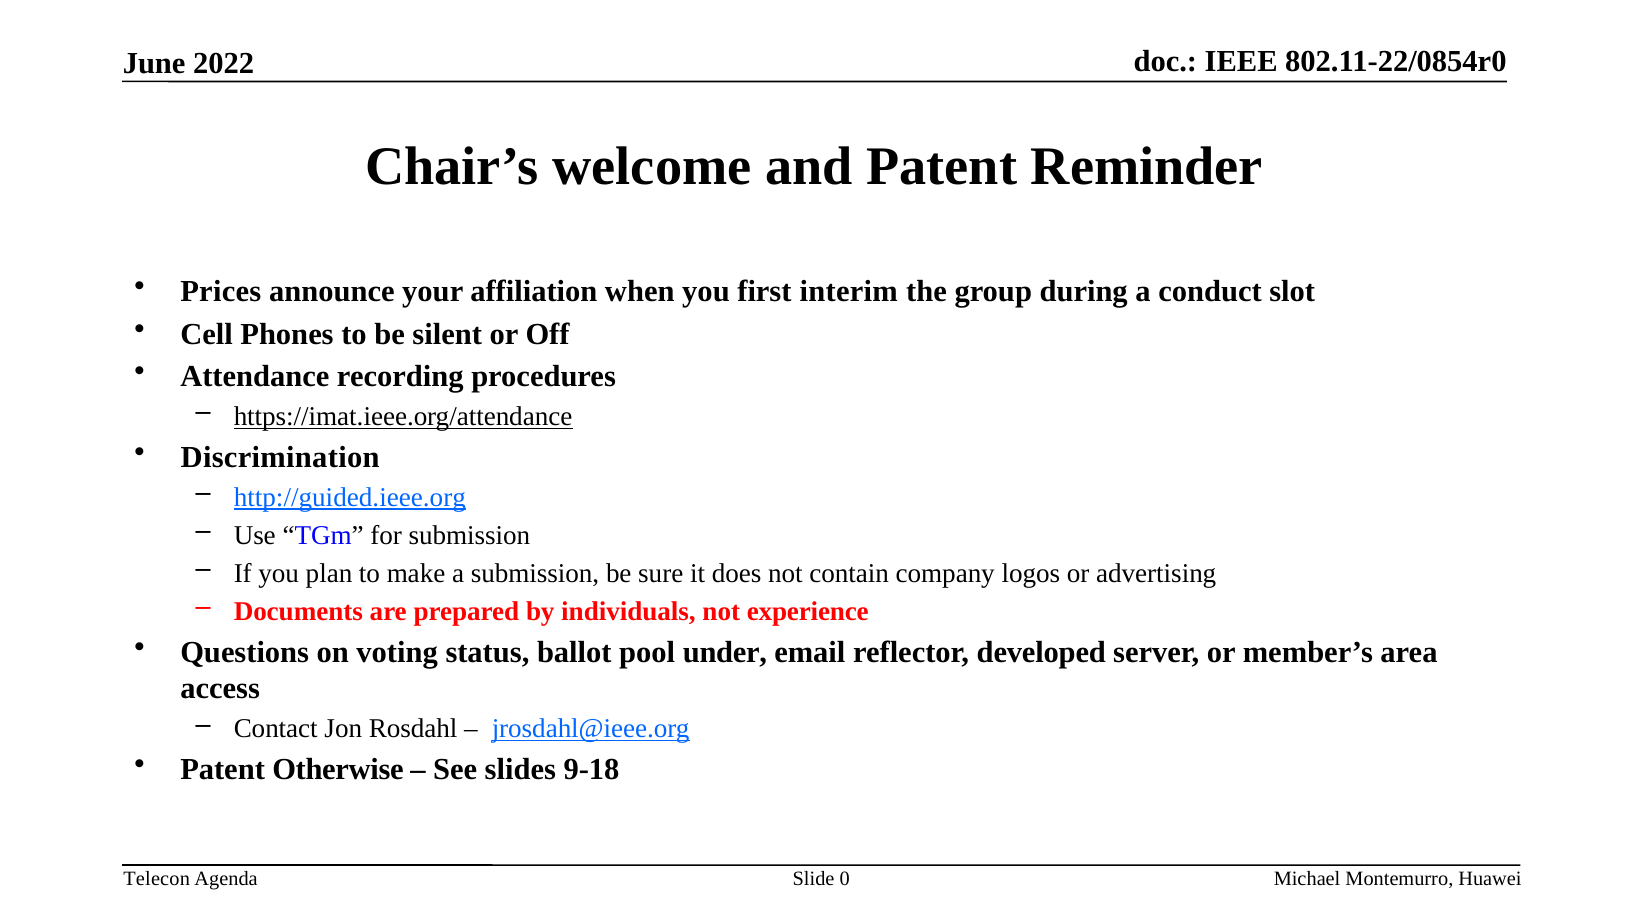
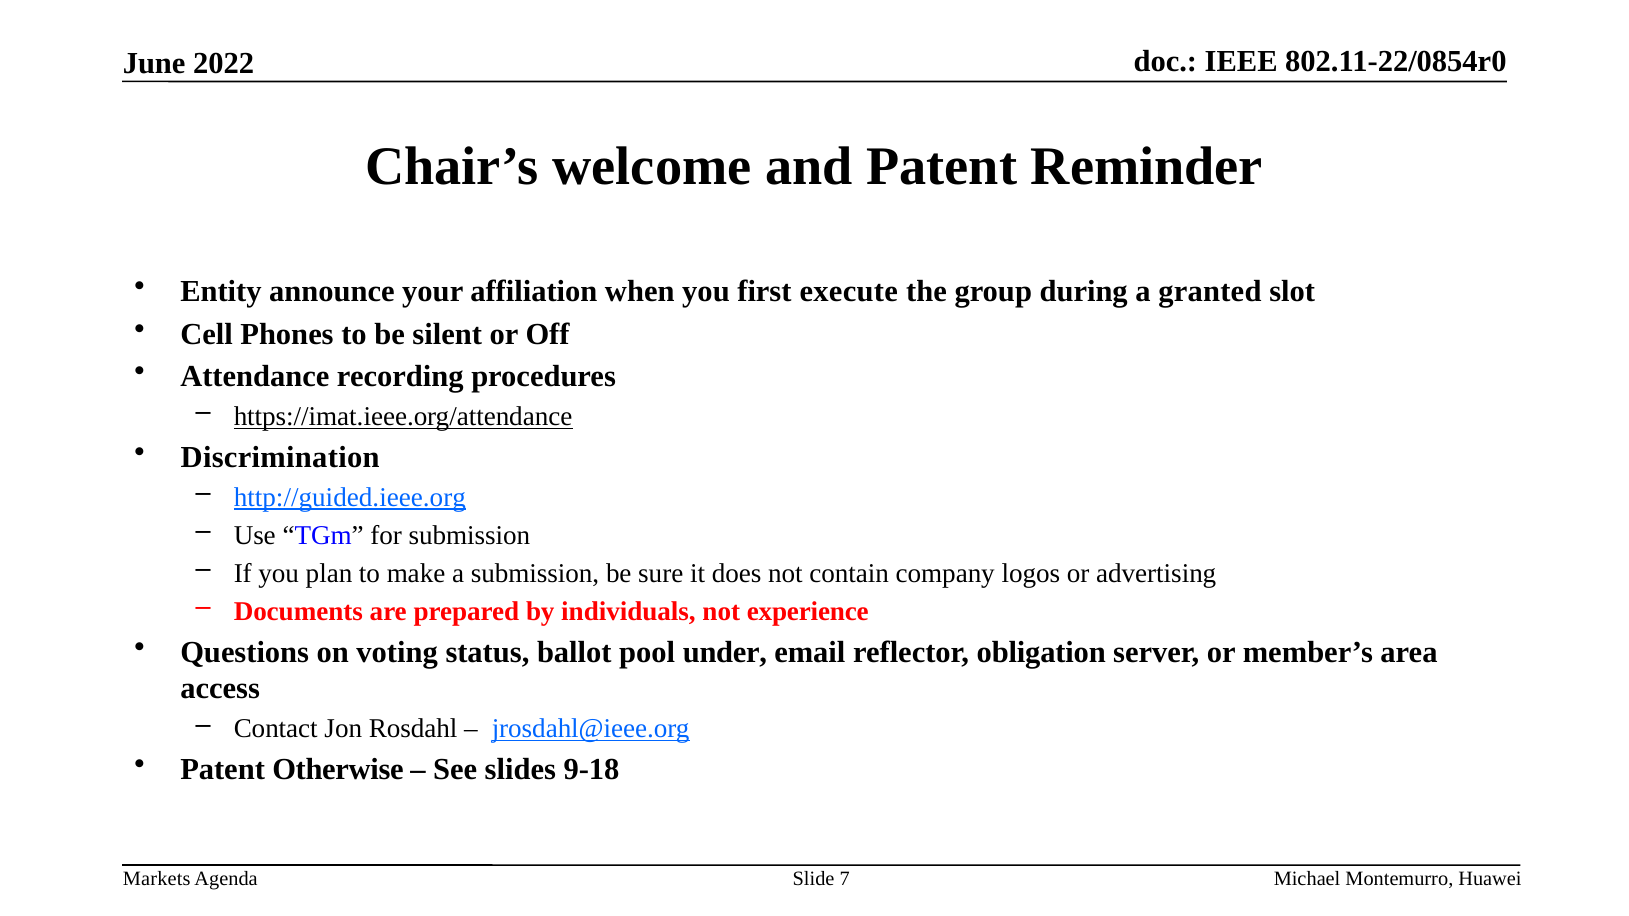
Prices: Prices -> Entity (221, 291)
interim: interim -> execute (849, 291)
conduct: conduct -> granted (1210, 291)
developed: developed -> obligation (1041, 652)
Telecon: Telecon -> Markets (157, 879)
0: 0 -> 7 (845, 879)
